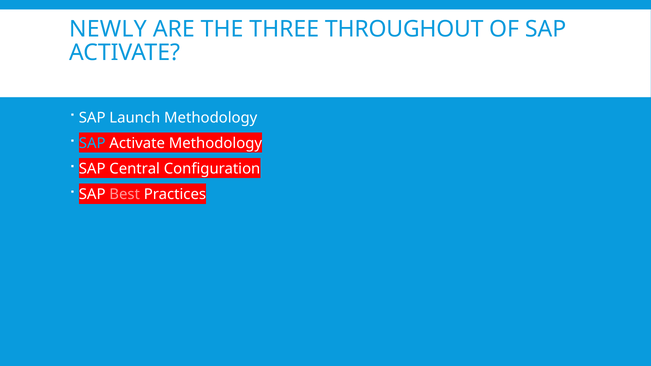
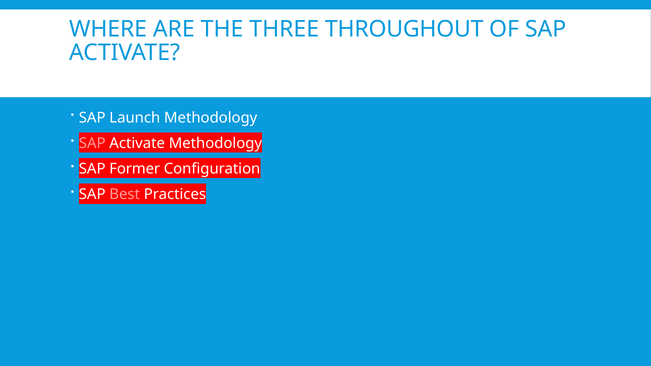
NEWLY: NEWLY -> WHERE (108, 29)
SAP colour: light blue -> pink (92, 143)
Central: Central -> Former (135, 169)
